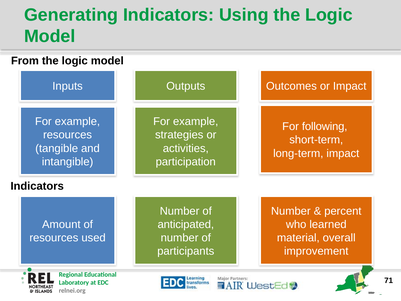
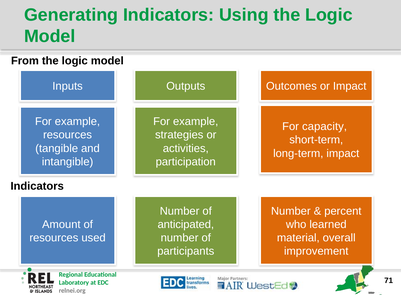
following: following -> capacity (325, 126)
